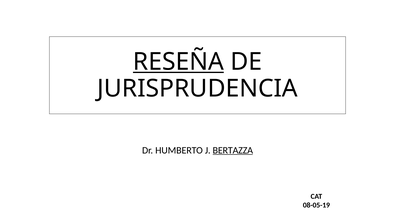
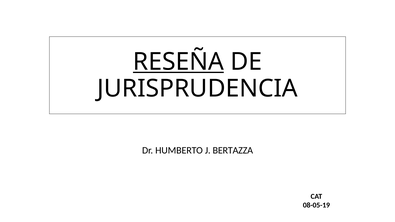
BERTAZZA underline: present -> none (233, 150)
